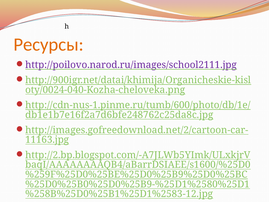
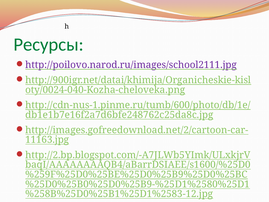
Ресурсы colour: orange -> green (49, 44)
